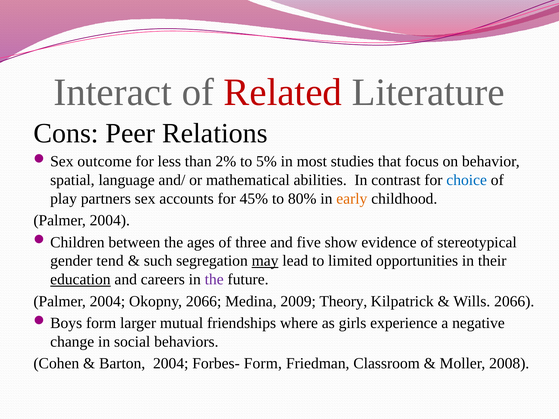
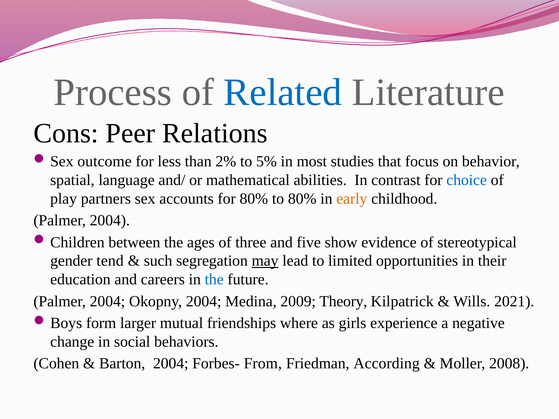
Interact: Interact -> Process (113, 92)
Related colour: red -> blue (283, 92)
for 45%: 45% -> 80% (254, 199)
education underline: present -> none (80, 280)
the colour: purple -> blue (214, 280)
Okopny 2066: 2066 -> 2004 (204, 301)
Wills 2066: 2066 -> 2021 (514, 301)
Forbes- Form: Form -> From (263, 364)
Classroom: Classroom -> According (387, 364)
